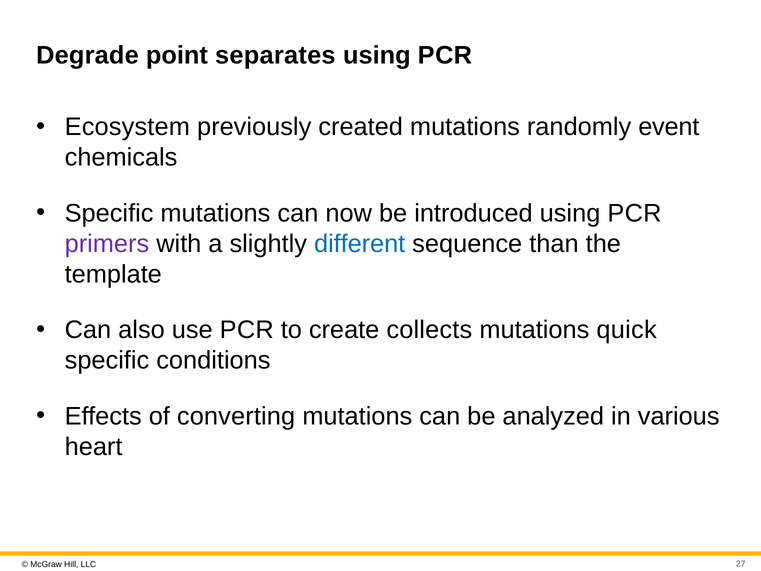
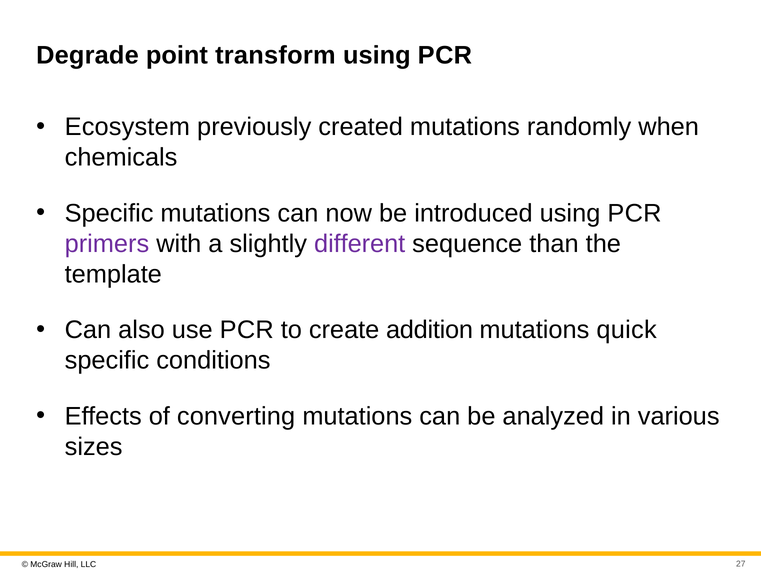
separates: separates -> transform (275, 55)
event: event -> when (669, 127)
different colour: blue -> purple (360, 244)
collects: collects -> addition (430, 330)
heart: heart -> sizes (94, 447)
